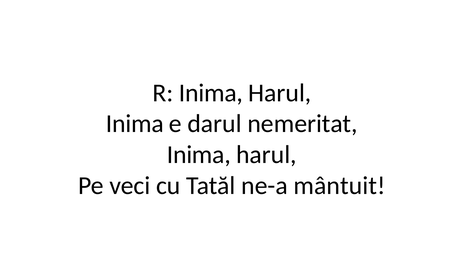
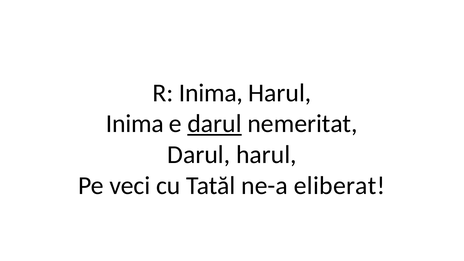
darul underline: none -> present (215, 124)
Inima: Inima -> Darul (199, 155)
mântuit: mântuit -> eliberat (339, 186)
